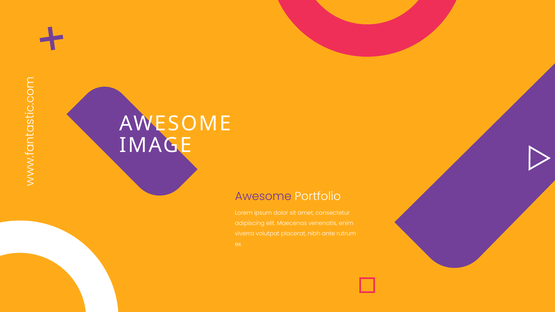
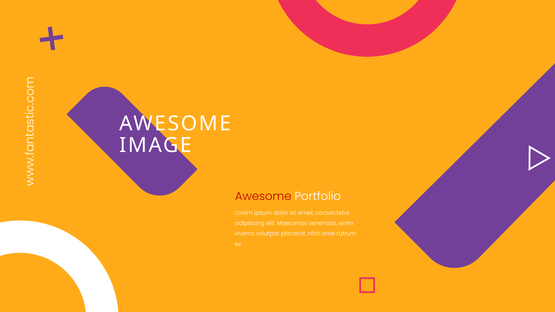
Awesome colour: purple -> red (263, 196)
